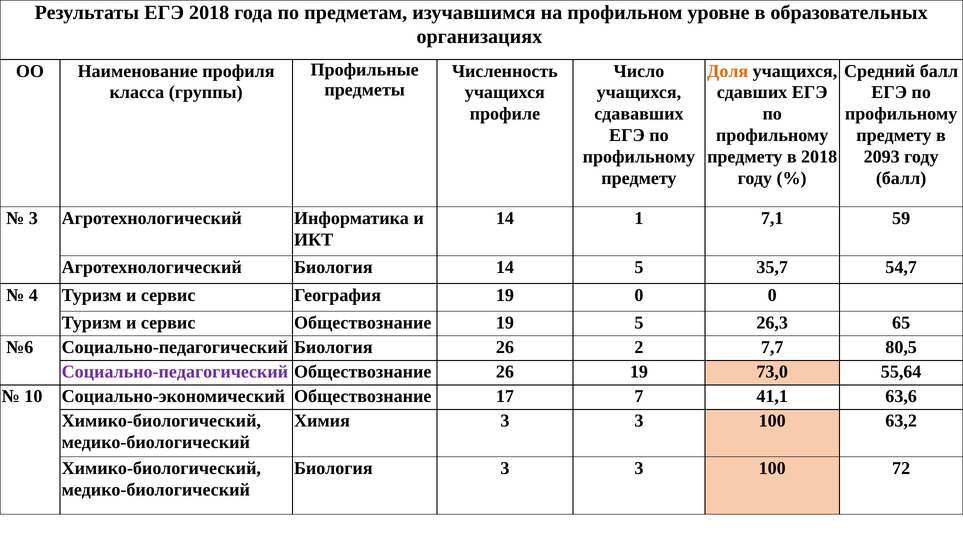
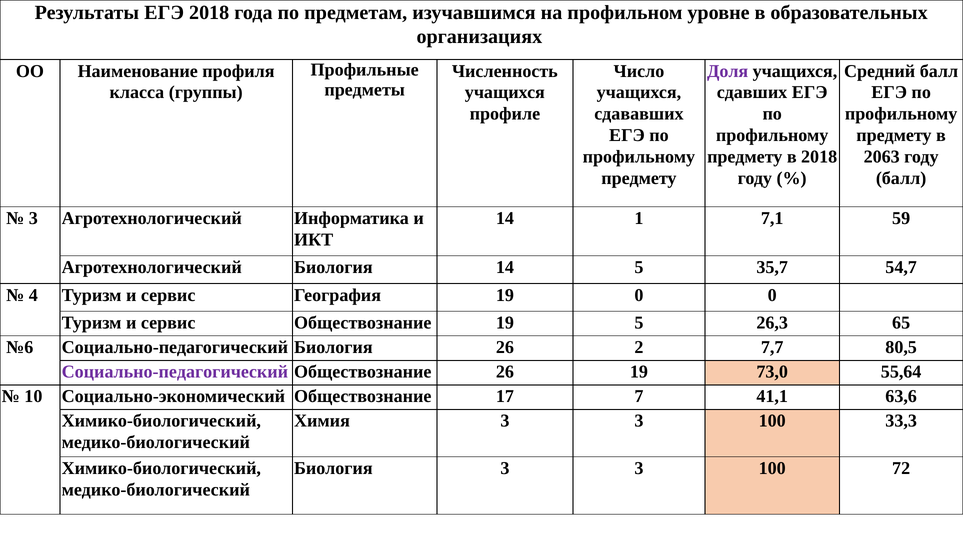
Доля colour: orange -> purple (728, 71)
2093: 2093 -> 2063 (882, 157)
63,2: 63,2 -> 33,3 (901, 421)
